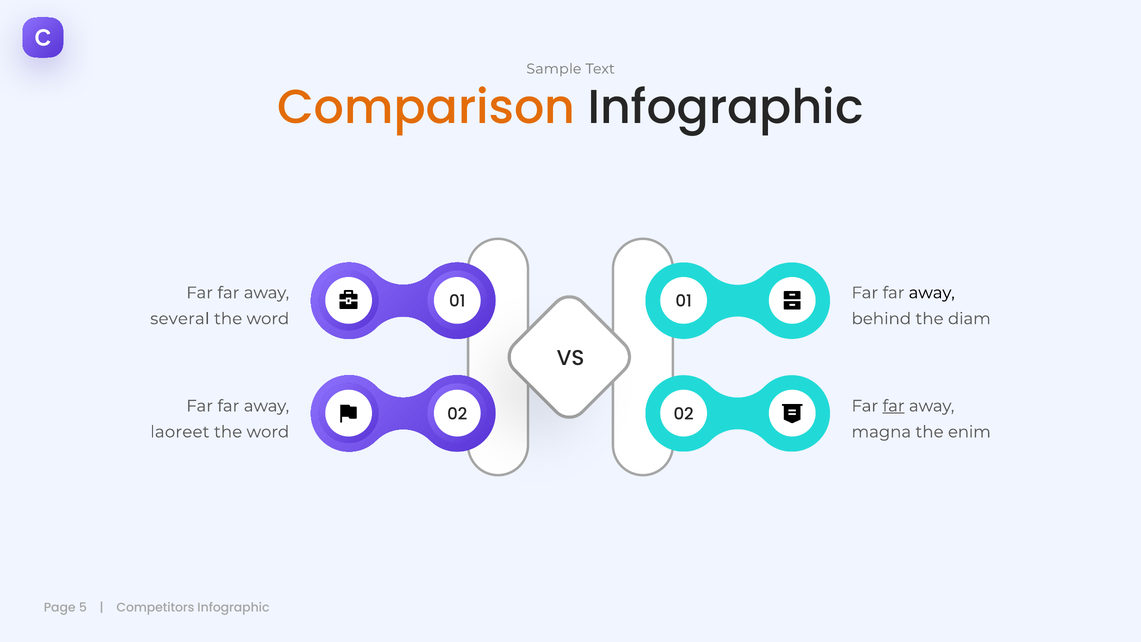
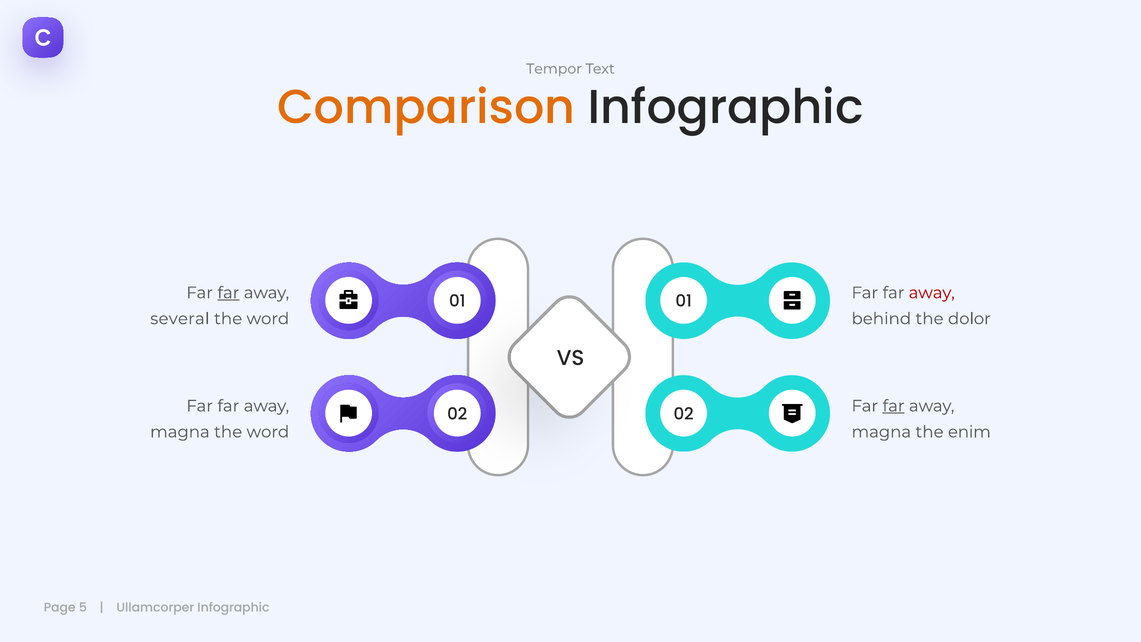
Sample: Sample -> Tempor (554, 69)
far underline: none -> present (228, 293)
away colour: black -> red (932, 293)
diam: diam -> dolor (969, 319)
laoreet: laoreet -> magna (180, 432)
Competitors: Competitors -> Ullamcorper (155, 608)
